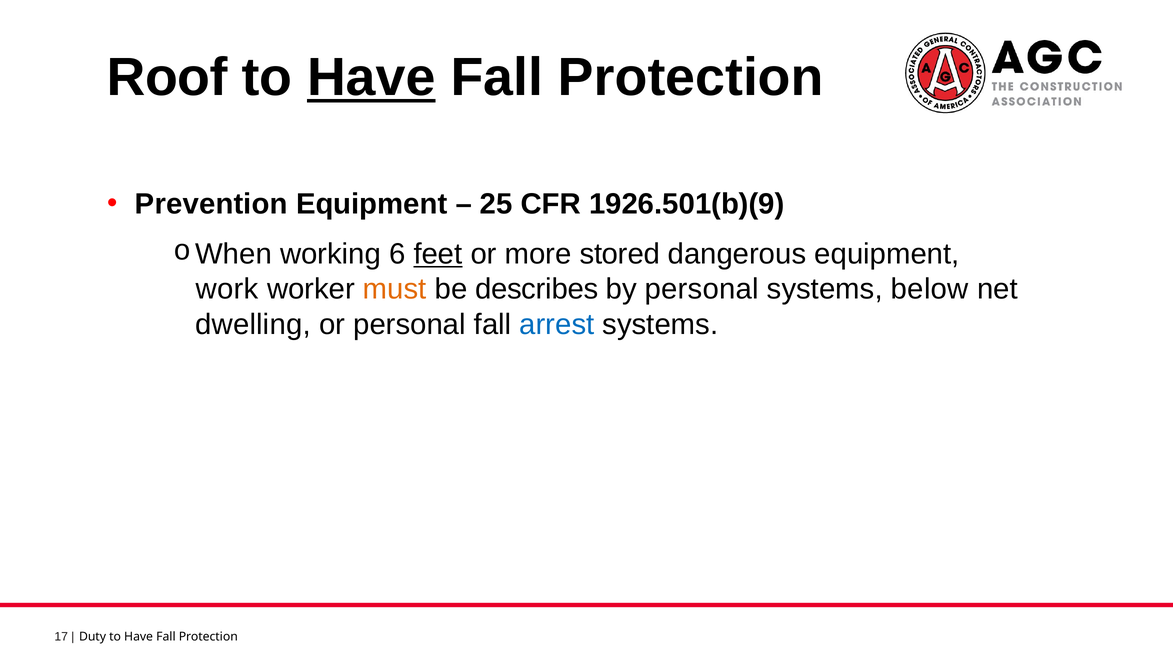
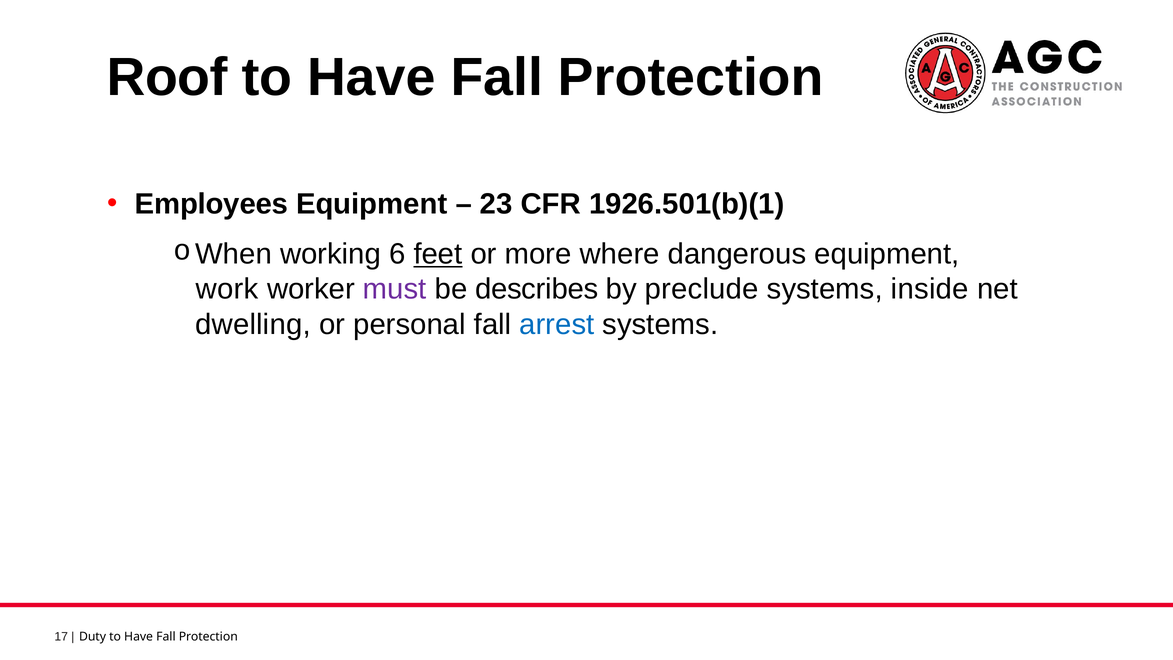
Have underline: present -> none (371, 78)
Prevention: Prevention -> Employees (211, 204)
25: 25 -> 23 (496, 204)
1926.501(b)(9: 1926.501(b)(9 -> 1926.501(b)(1 (687, 204)
stored: stored -> where (620, 254)
must colour: orange -> purple (395, 289)
by personal: personal -> preclude (702, 289)
below: below -> inside (930, 289)
